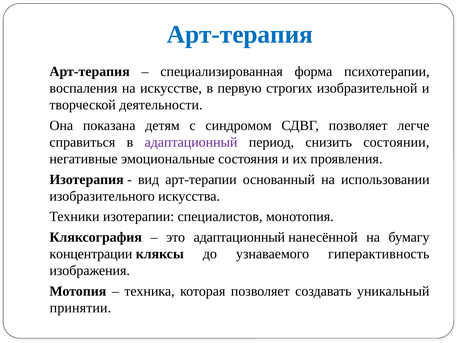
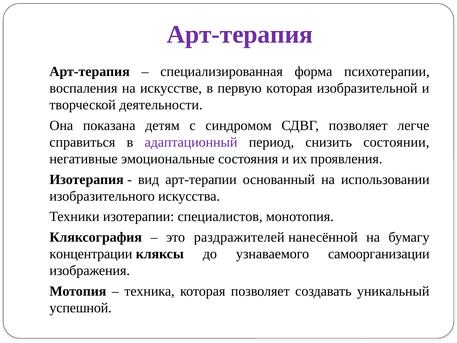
Арт-терапия colour: blue -> purple (240, 35)
первую строгих: строгих -> которая (289, 88)
это адаптационный: адаптационный -> раздражителей (239, 237)
гиперактивность: гиперактивность -> самоорганизации (379, 254)
принятии: принятии -> успешной (81, 308)
